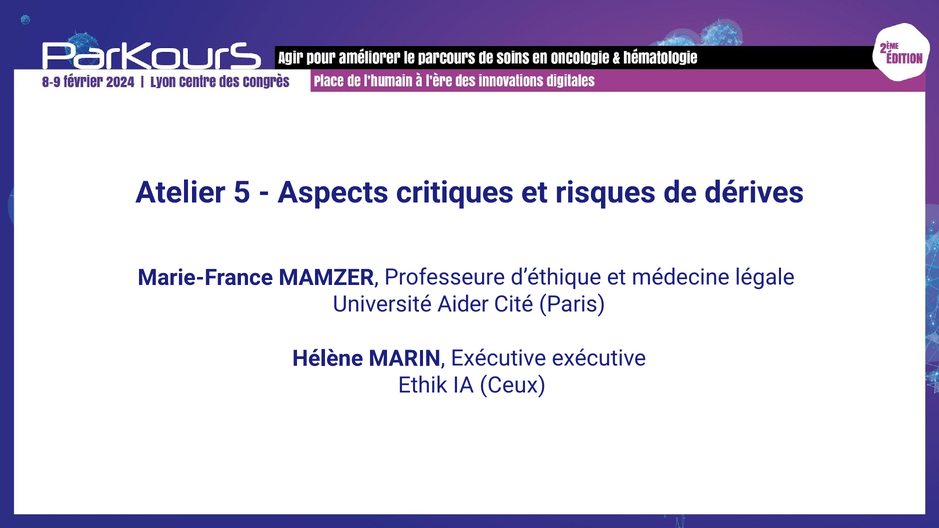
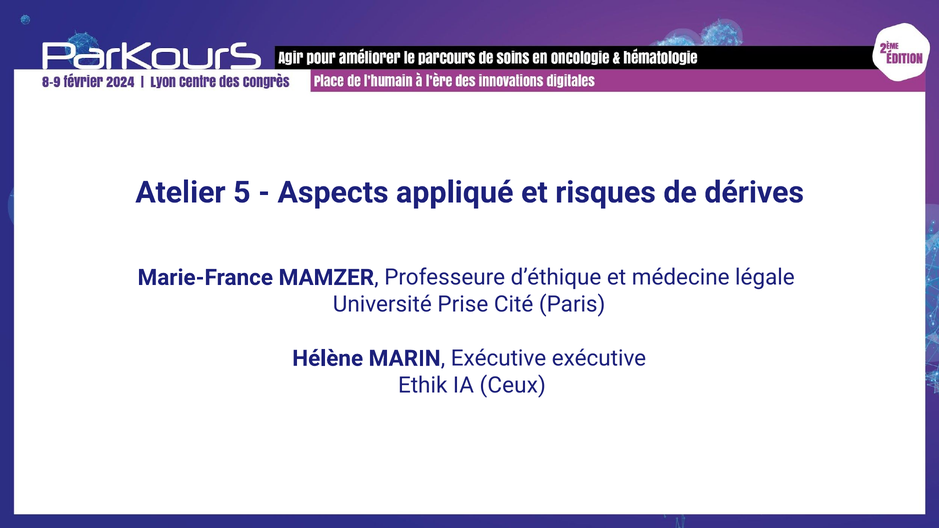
critiques: critiques -> appliqué (455, 193)
Aider: Aider -> Prise (463, 305)
